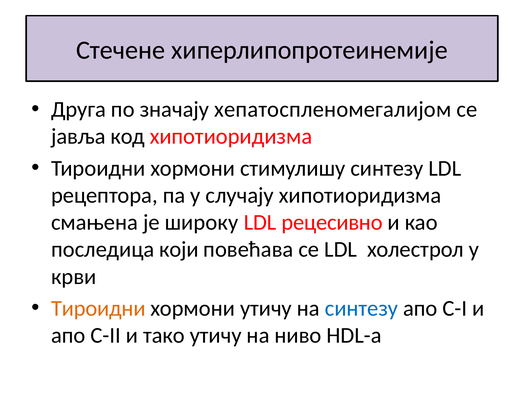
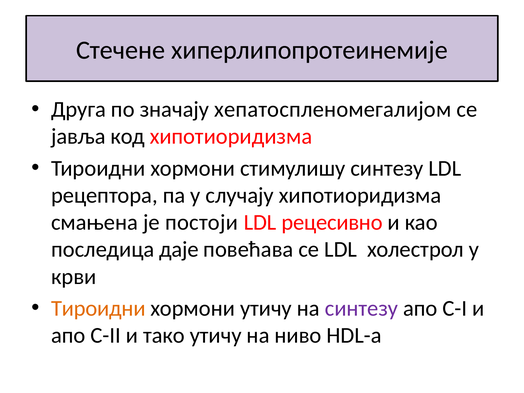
широку: широку -> постоји (202, 222)
који: који -> даје (179, 250)
синтезу colour: blue -> purple (361, 308)
